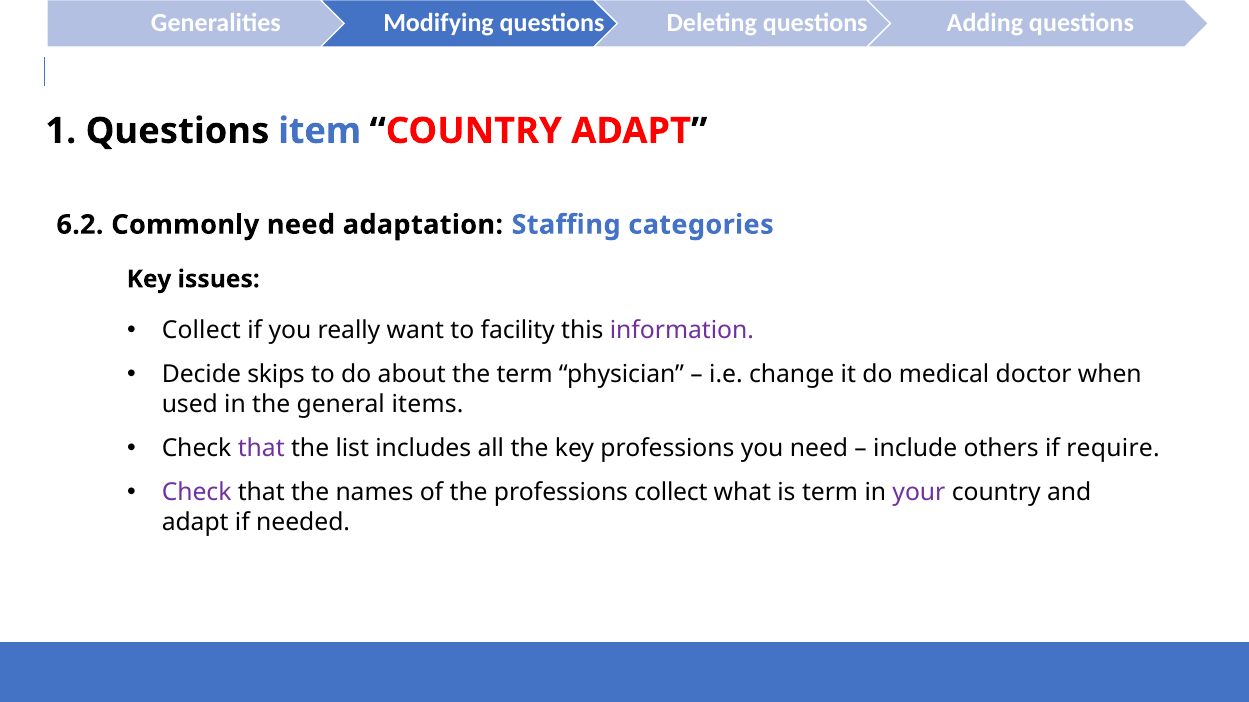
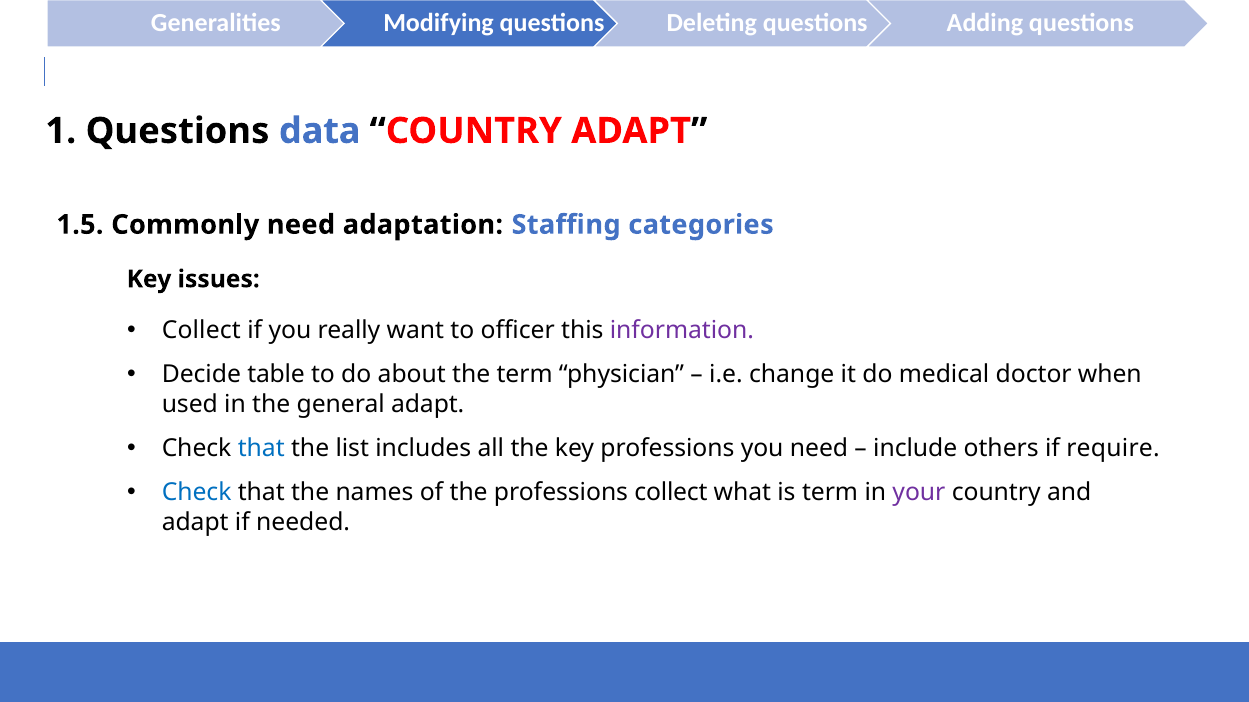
item: item -> data (320, 131)
6.2: 6.2 -> 1.5 (80, 225)
facility: facility -> officer (518, 331)
skips: skips -> table (276, 375)
general items: items -> adapt (428, 405)
that colour: purple -> blue (261, 449)
Check colour: purple -> blue (197, 493)
